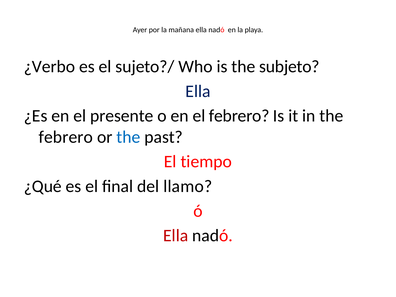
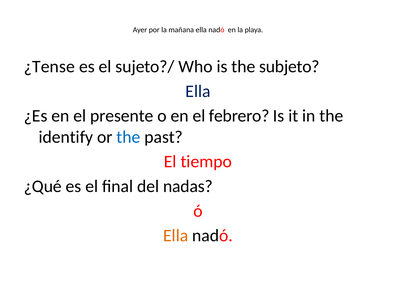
¿Verbo: ¿Verbo -> ¿Tense (49, 67)
febrero: febrero -> identify (66, 137)
llamo: llamo -> nadas (188, 186)
Ella colour: red -> orange (176, 236)
